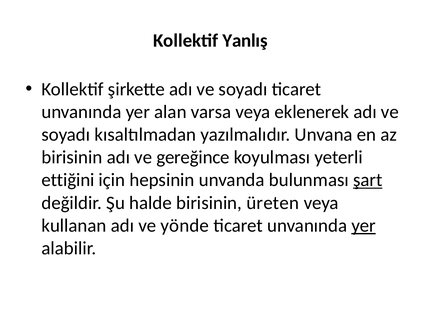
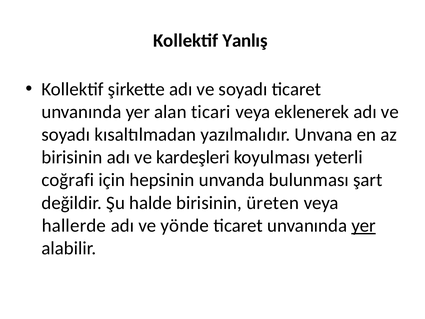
varsa: varsa -> ticari (211, 112)
gereğince: gereğince -> kardeşleri (193, 157)
ettiğini: ettiğini -> coğrafi (68, 180)
şart underline: present -> none (368, 180)
kullanan: kullanan -> hallerde (74, 225)
